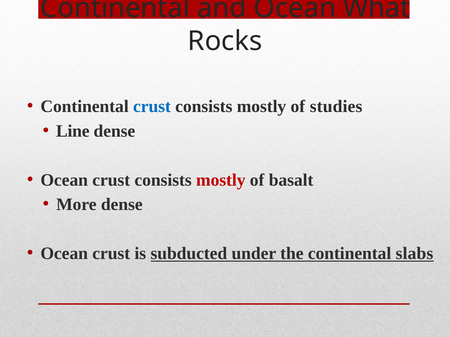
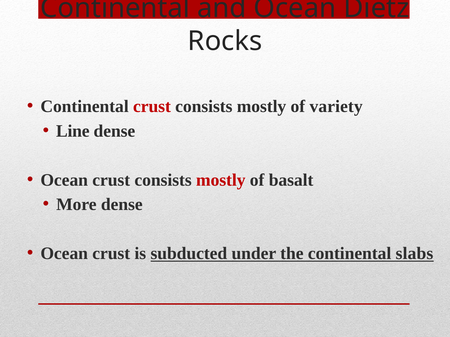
What: What -> Dietz (376, 8)
crust colour: blue -> red (152, 107)
studies: studies -> variety (336, 107)
